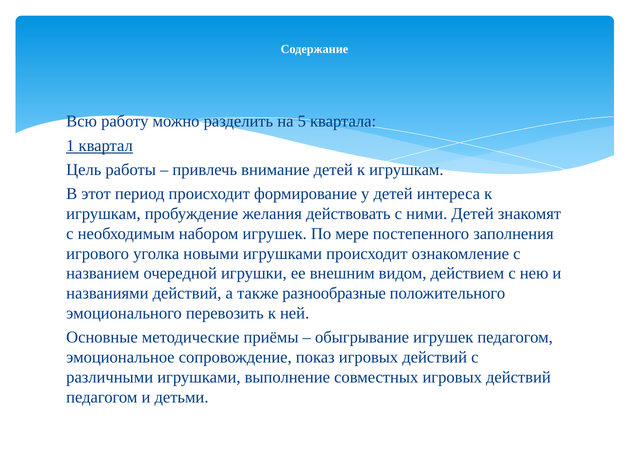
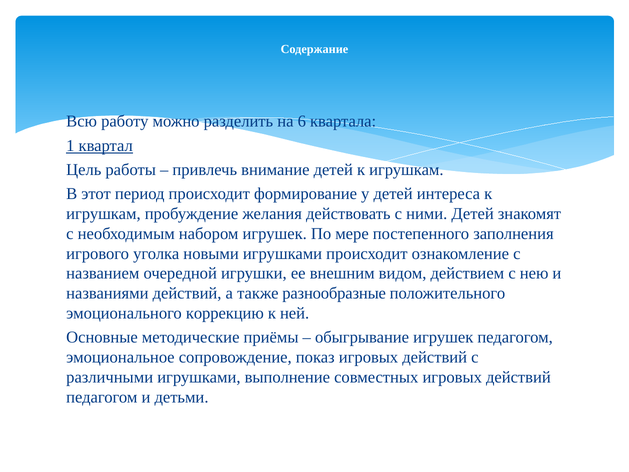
5: 5 -> 6 (302, 121)
перевозить: перевозить -> коррекцию (225, 313)
